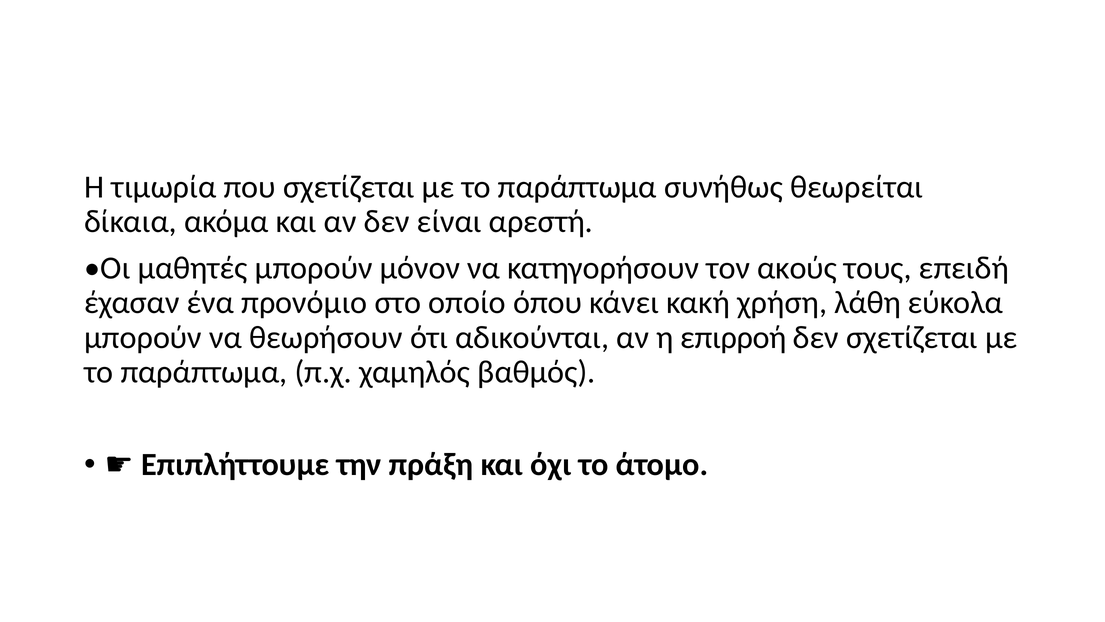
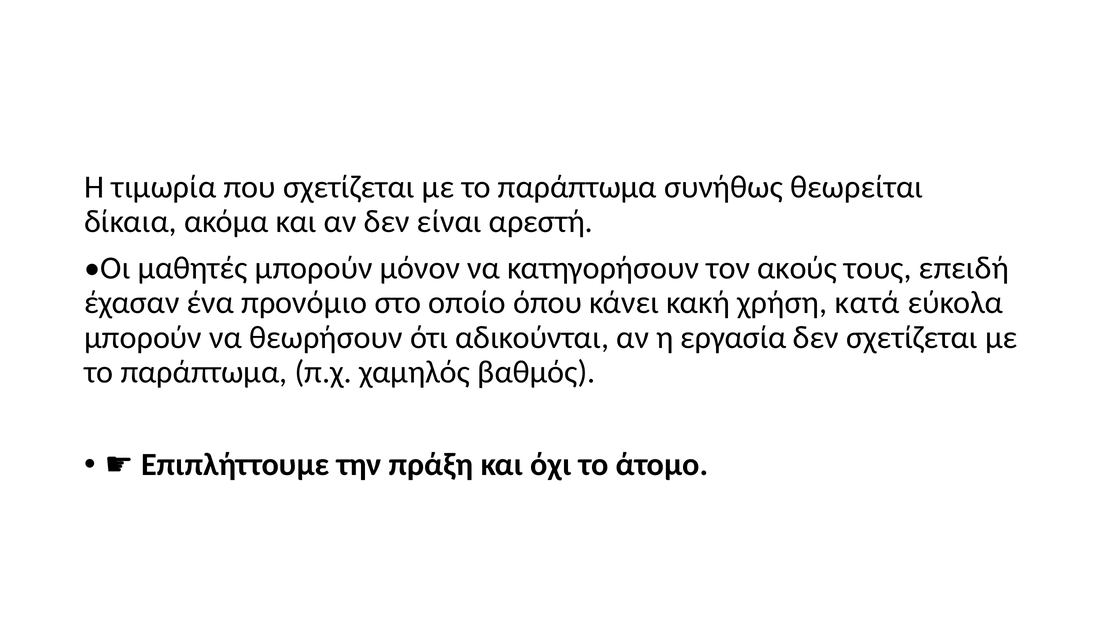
λάθη: λάθη -> κατά (867, 303)
επιρροή: επιρροή -> εργασία (733, 337)
